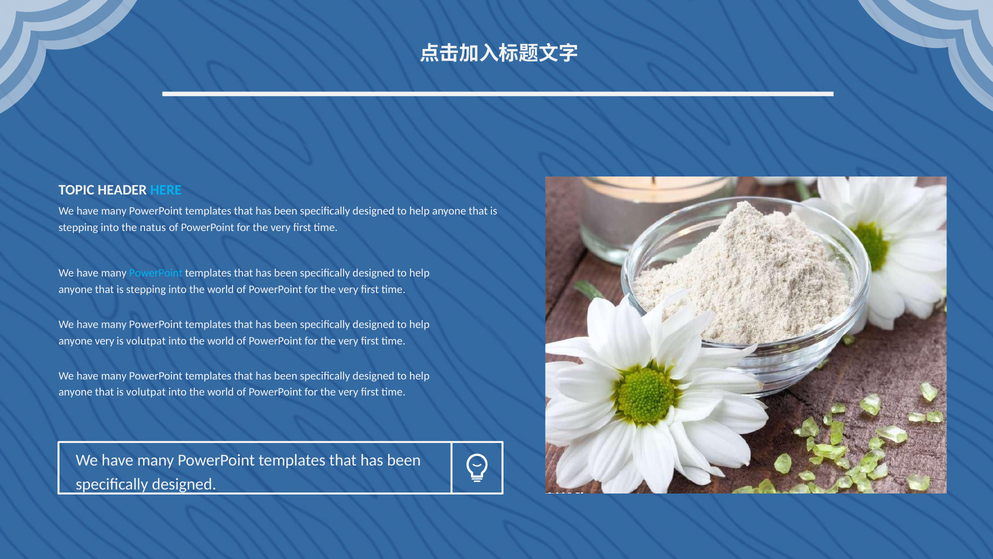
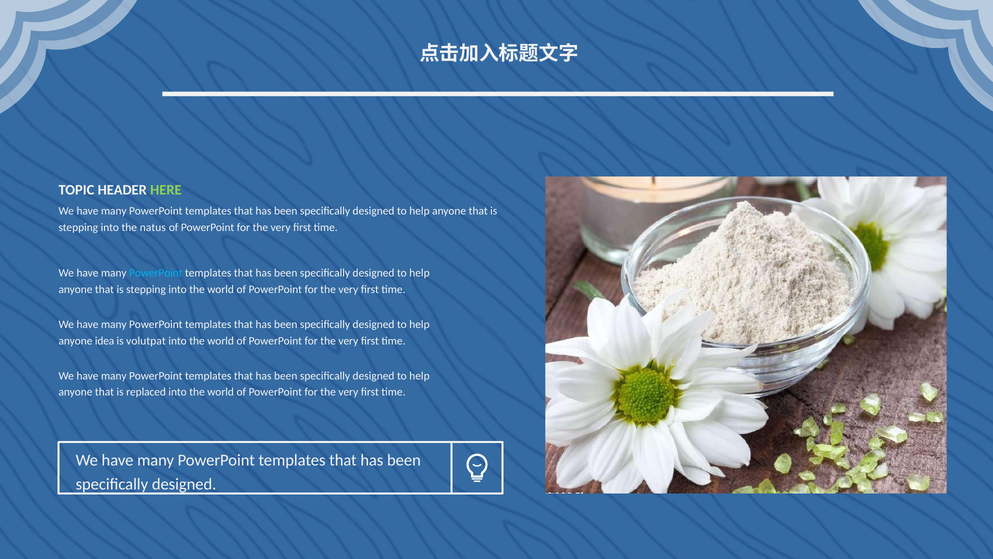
HERE colour: light blue -> light green (166, 190)
anyone very: very -> idea (105, 341)
that is volutpat: volutpat -> replaced (146, 392)
